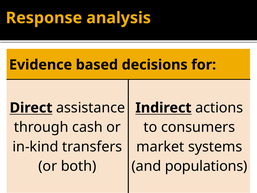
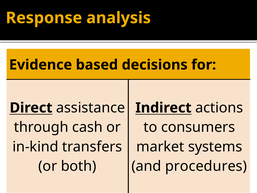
populations: populations -> procedures (206, 166)
